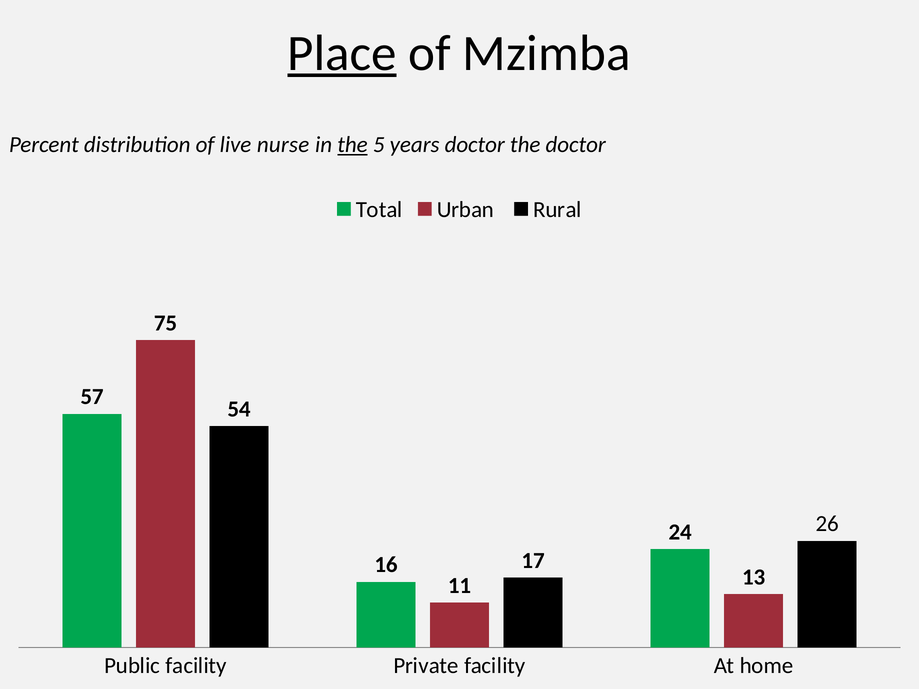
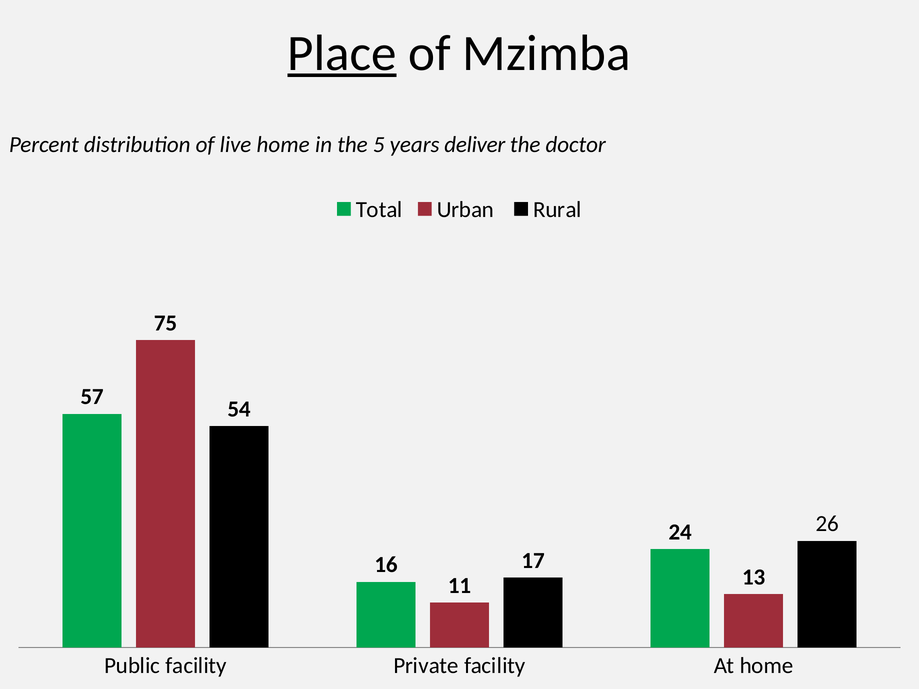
live nurse: nurse -> home (283, 145)
the underline: present -> none (352, 145)
years doctor: doctor -> deliver (475, 145)
